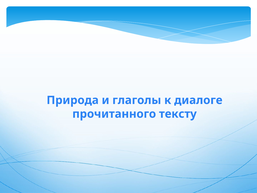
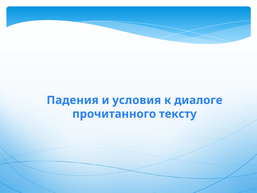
Природа: Природа -> Падения (73, 100)
глаголы: глаголы -> условия (137, 100)
